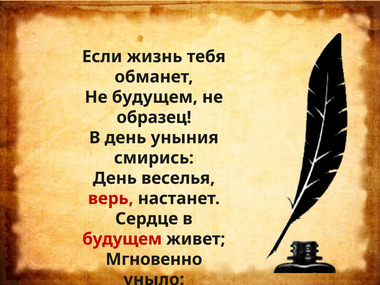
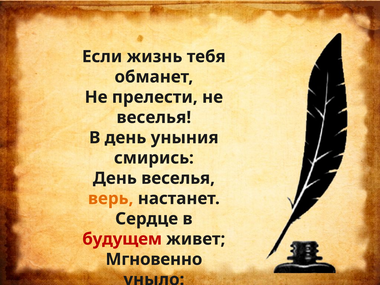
Не будущем: будущем -> прелести (155, 97)
образец: образец -> веселья (154, 117)
верь colour: red -> orange (111, 199)
